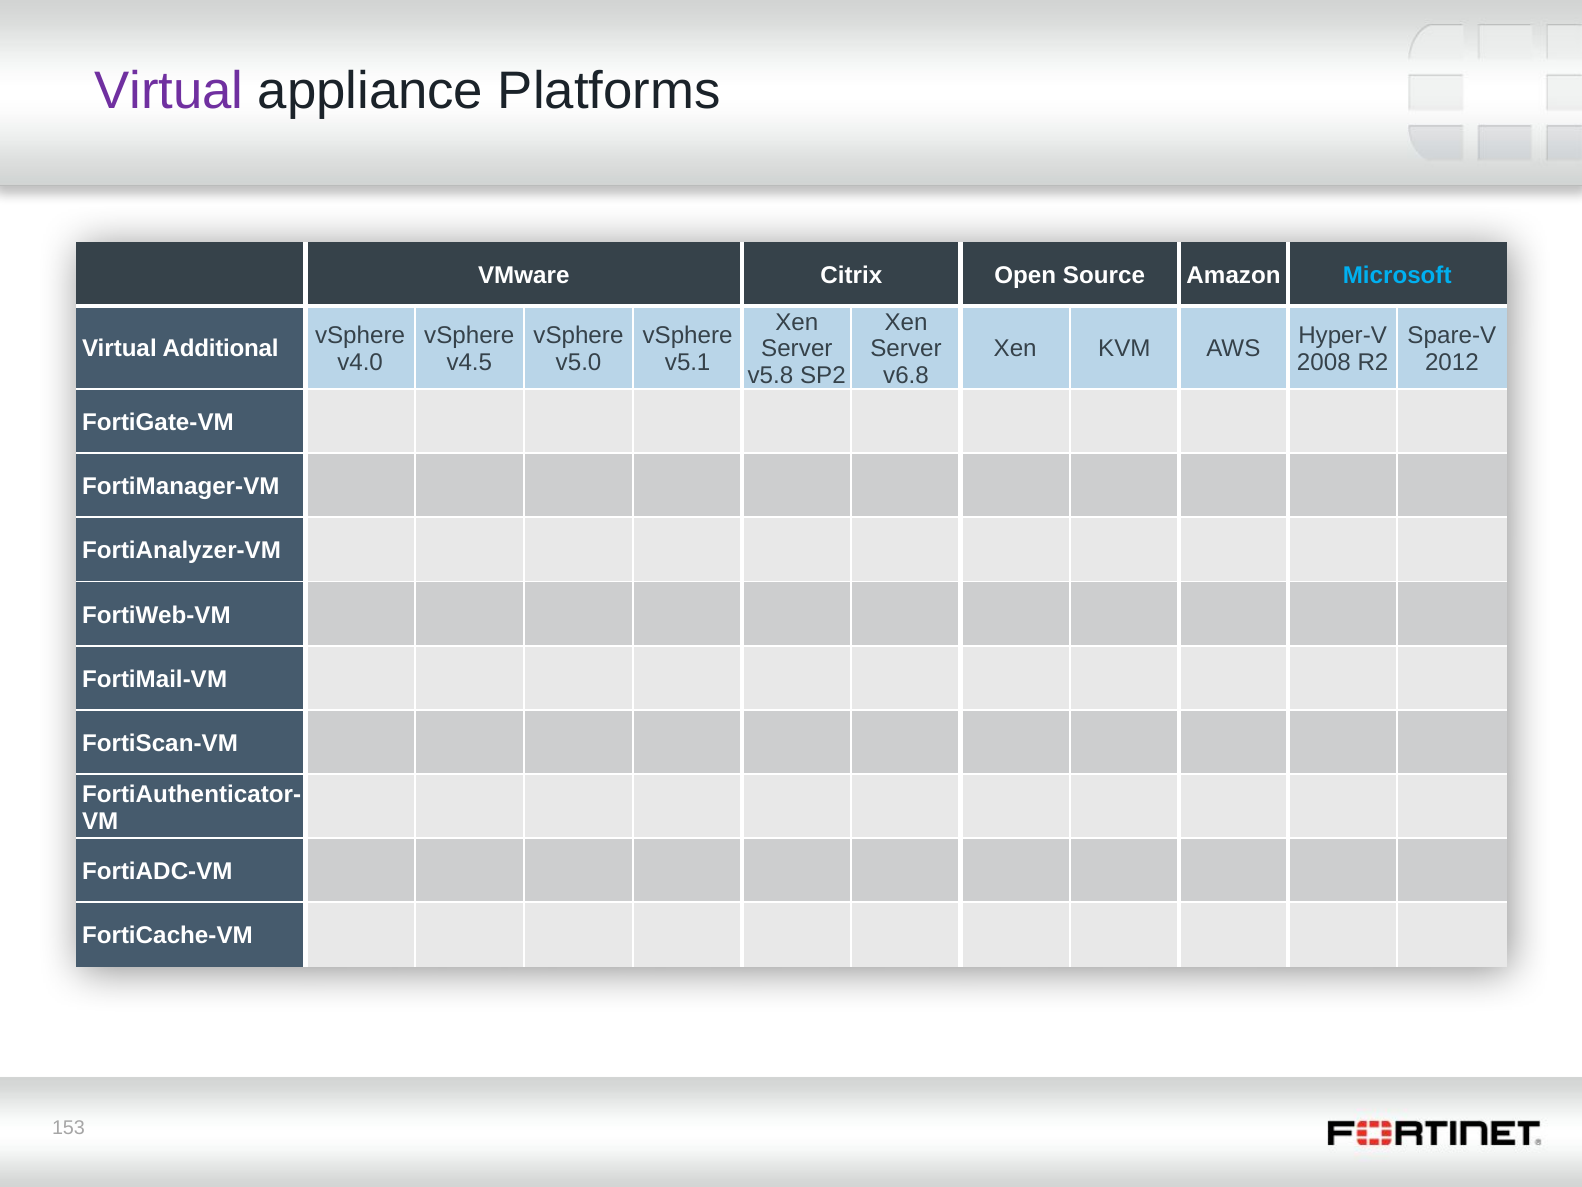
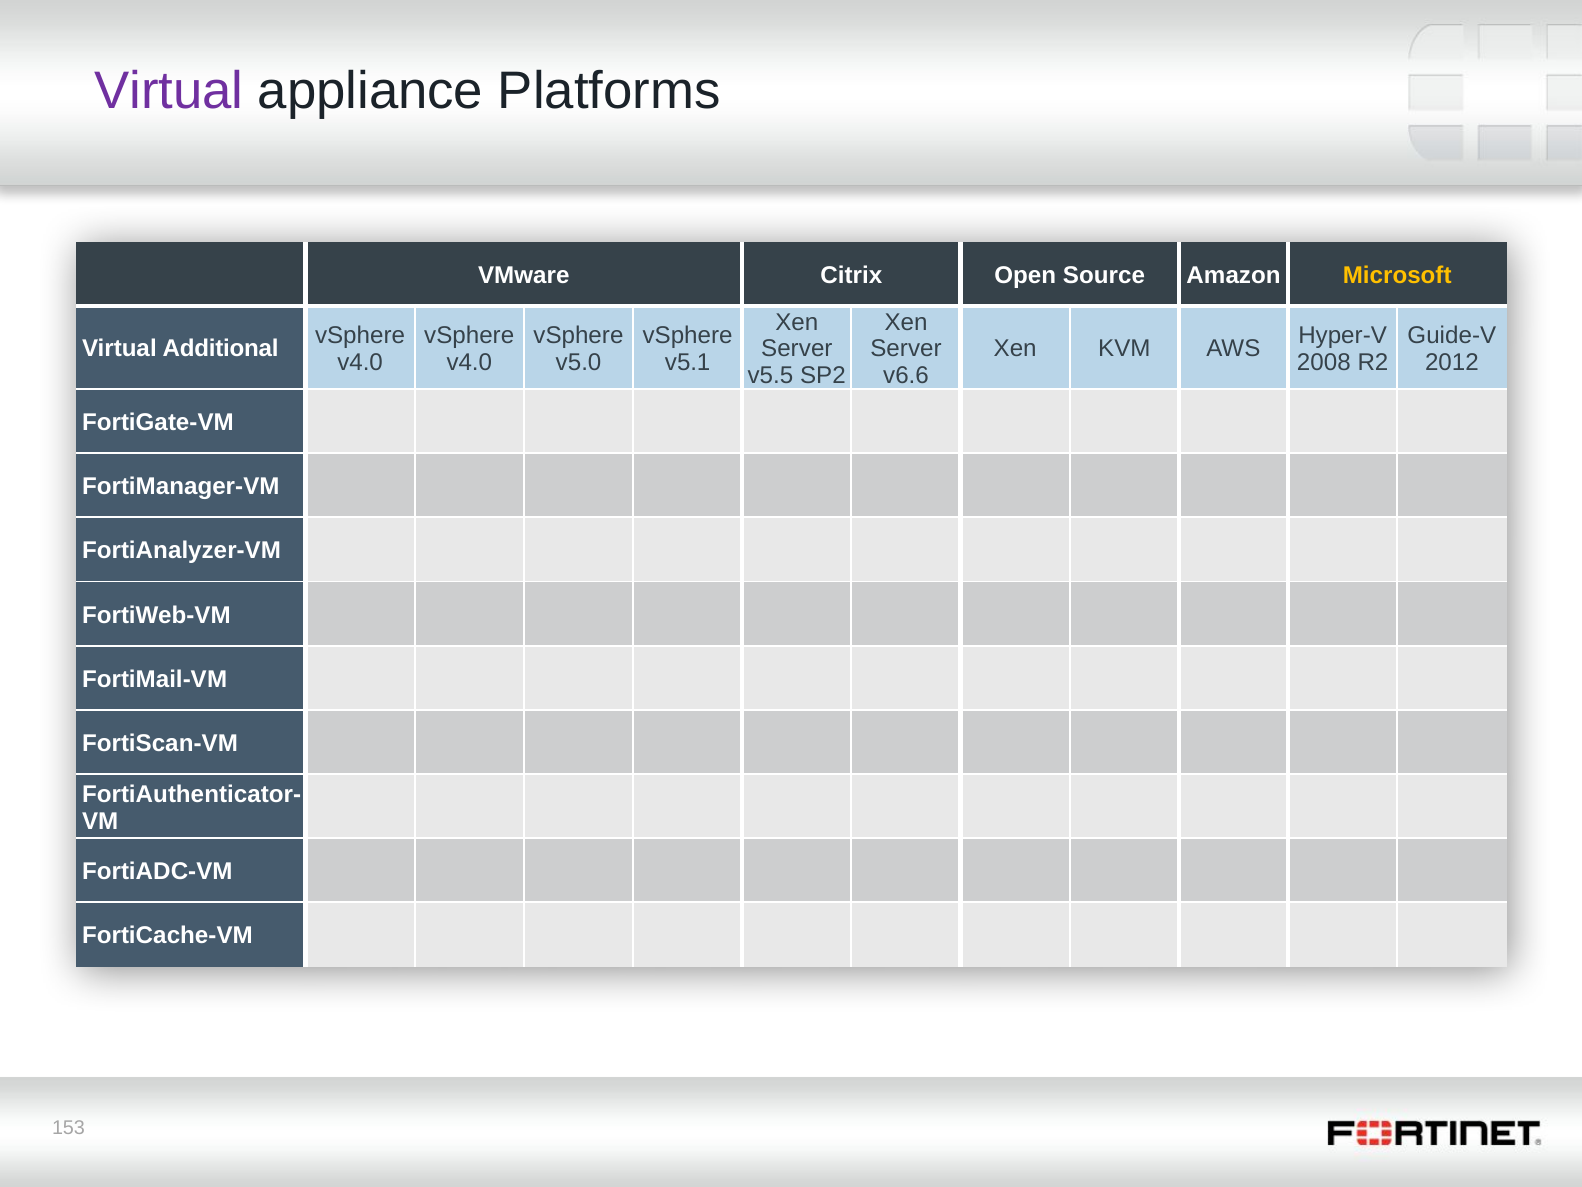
Microsoft colour: light blue -> yellow (1397, 275)
Spare-V: Spare-V -> Guide-V (1452, 335)
v4.5: v4.5 -> v4.0 (469, 362)
v5.8: v5.8 -> v5.5 (770, 376)
v6.8: v6.8 -> v6.6 (906, 376)
